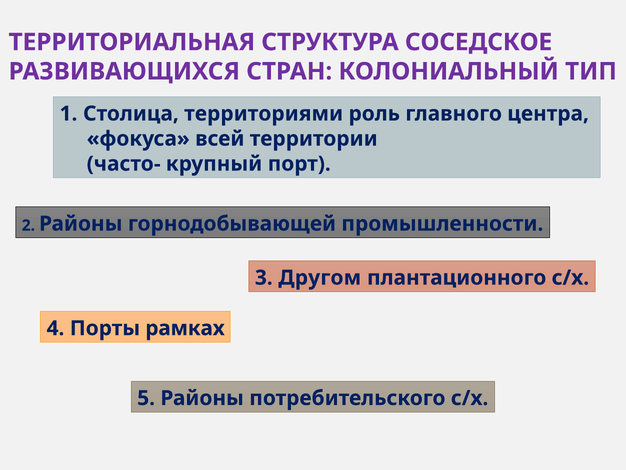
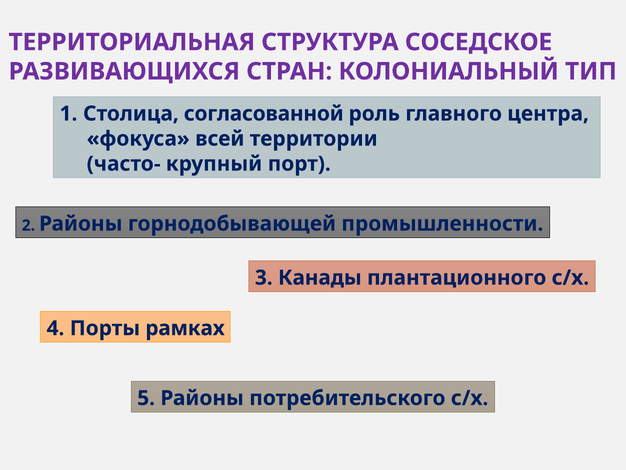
территориями: территориями -> согласованной (264, 114)
Другом: Другом -> Канады (320, 277)
